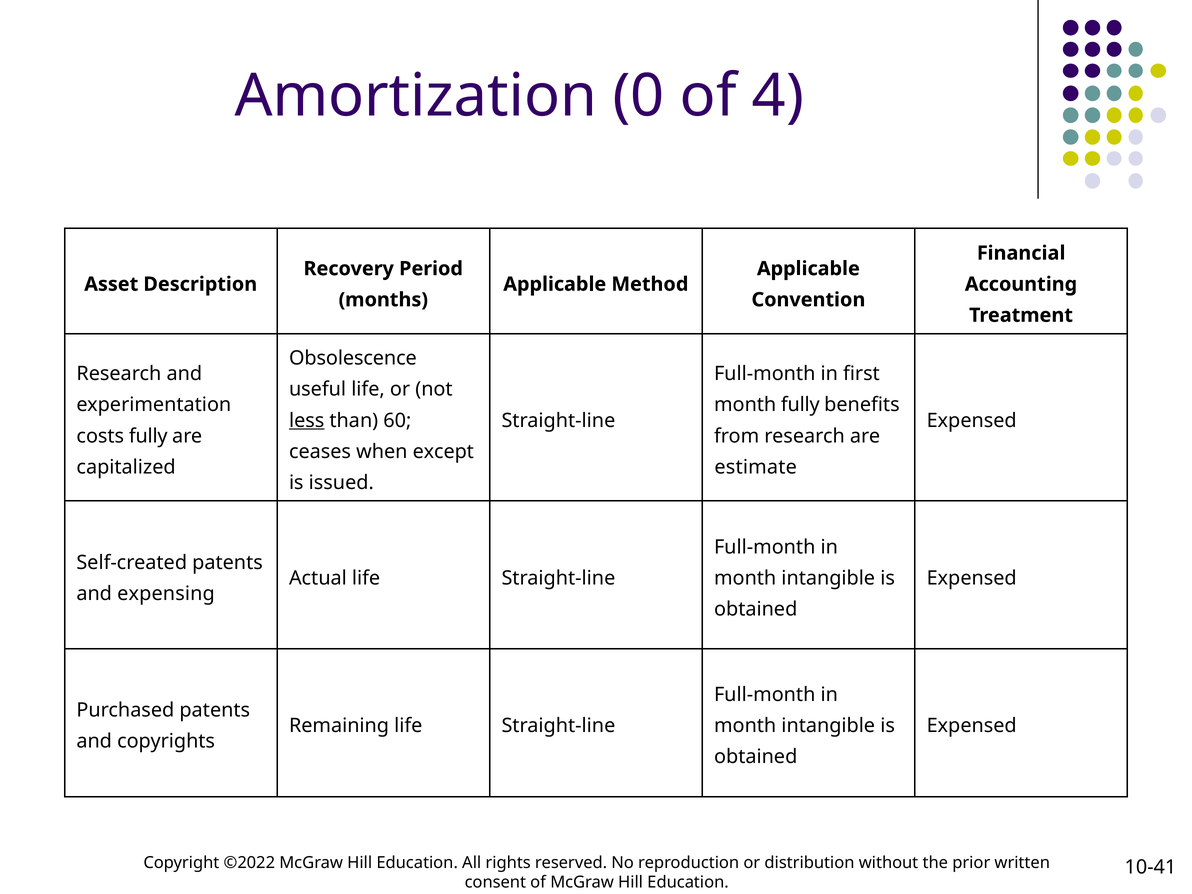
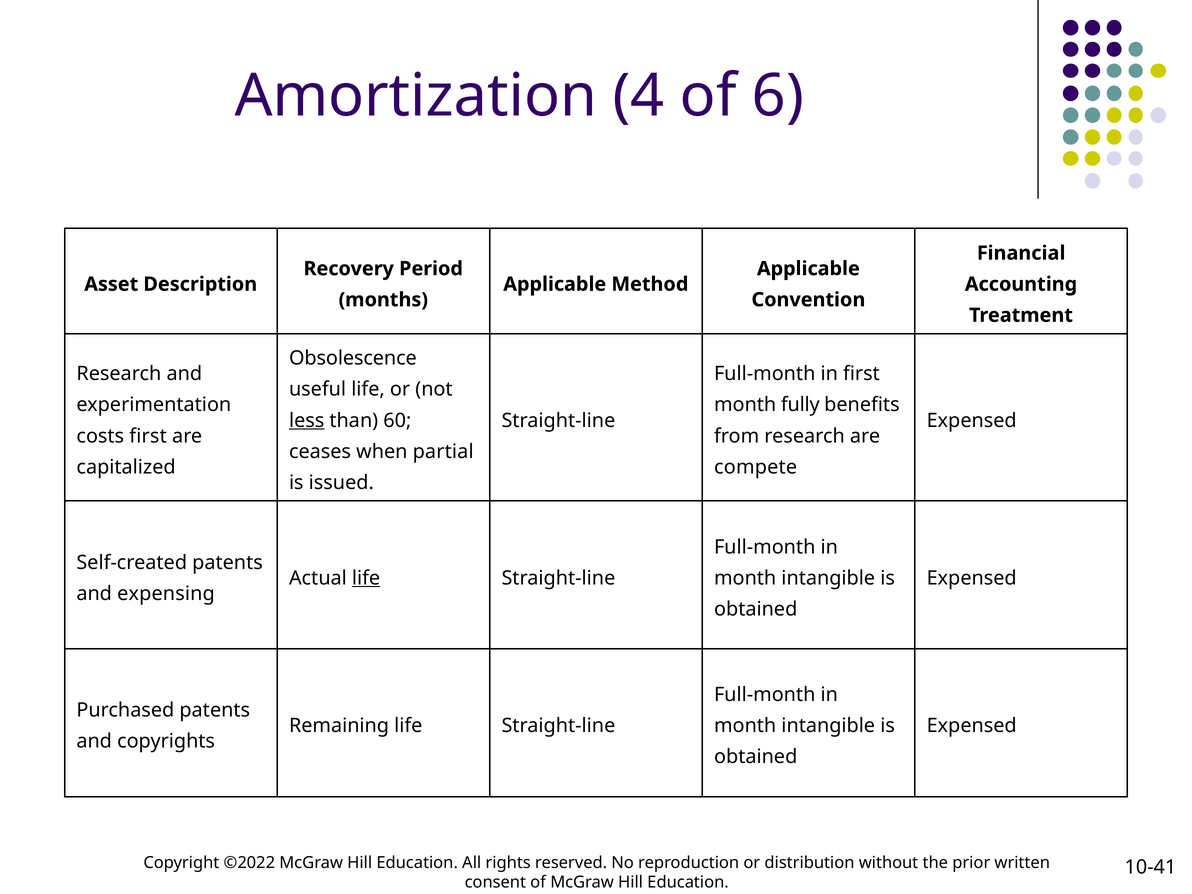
0: 0 -> 4 (639, 96)
4: 4 -> 6 (778, 96)
costs fully: fully -> first (148, 436)
except: except -> partial (443, 452)
estimate: estimate -> compete (756, 467)
life underline: none -> present (366, 578)
